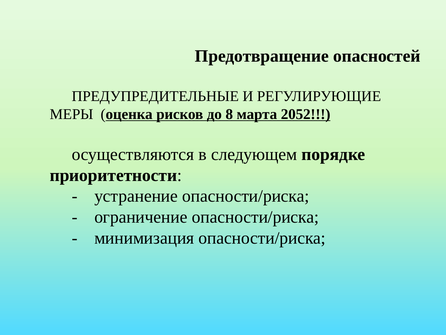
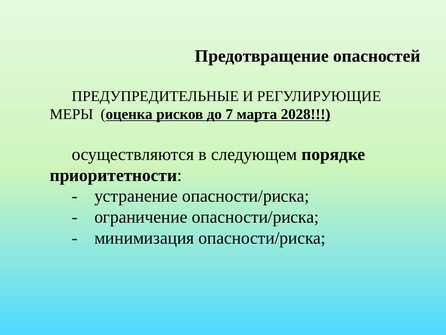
8: 8 -> 7 (229, 114)
2052: 2052 -> 2028 (306, 114)
